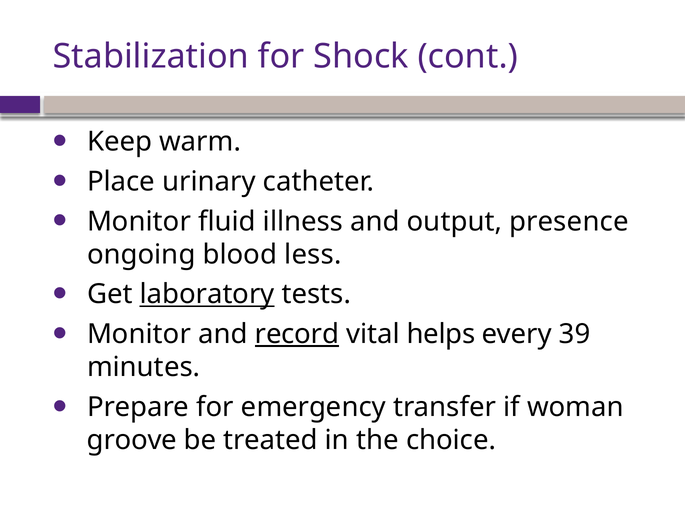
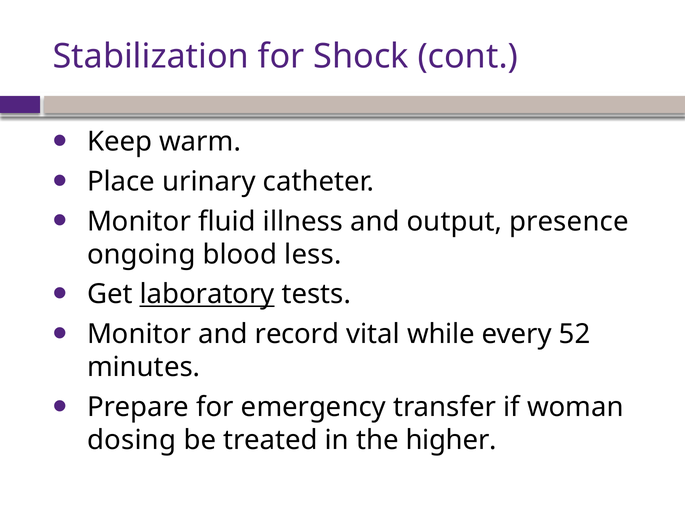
record underline: present -> none (297, 334)
helps: helps -> while (441, 334)
39: 39 -> 52 (575, 334)
groove: groove -> dosing (132, 440)
choice: choice -> higher (451, 440)
